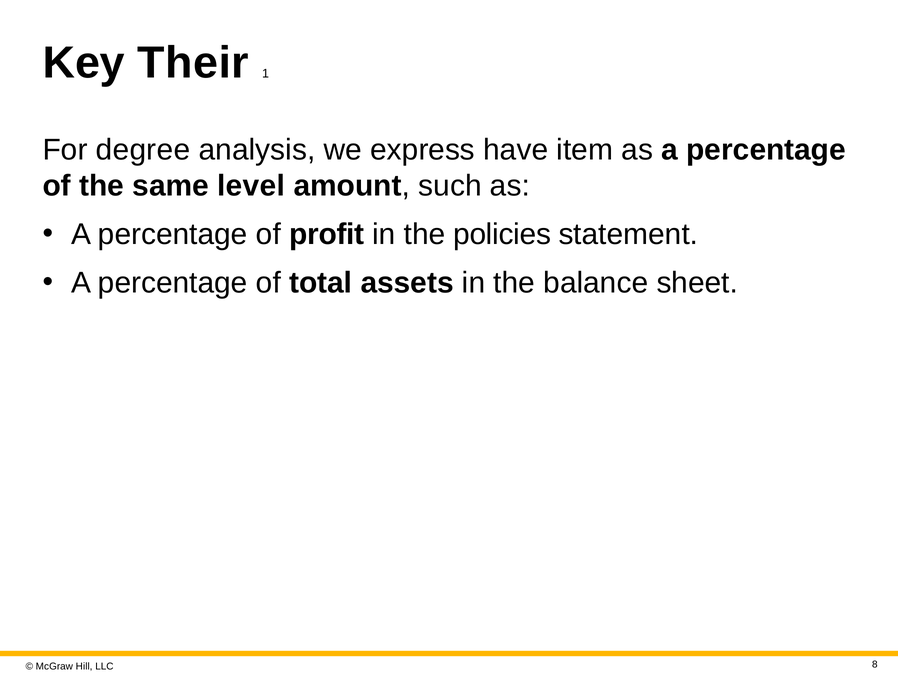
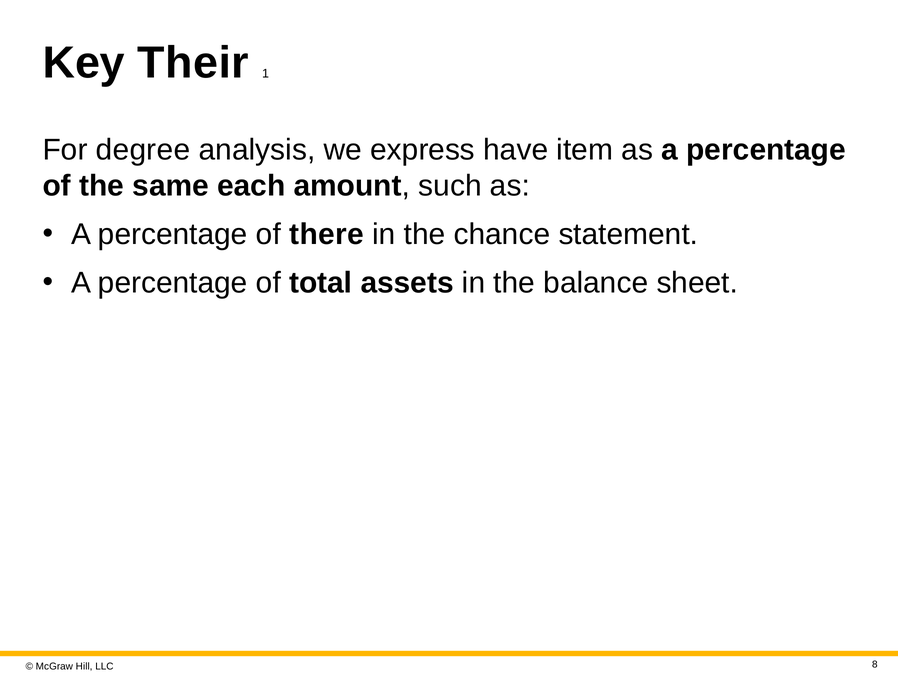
level: level -> each (251, 186)
profit: profit -> there (327, 234)
policies: policies -> chance (502, 234)
